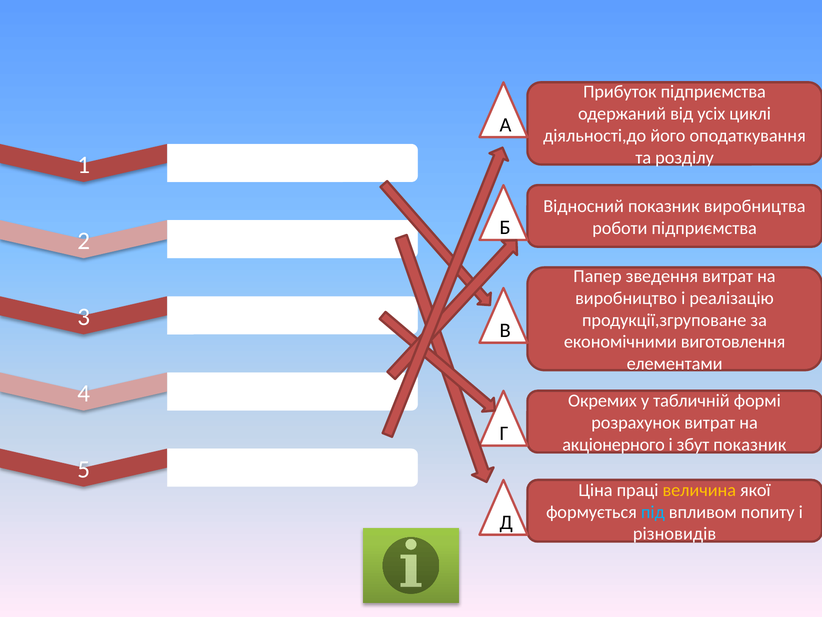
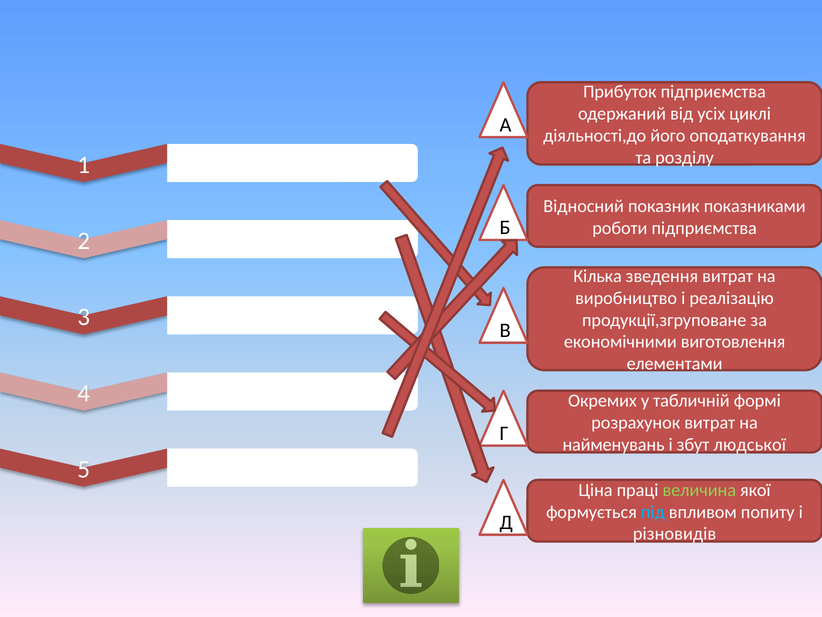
виробництва: виробництва -> показниками (755, 206)
Папер: Папер -> Кілька (598, 276)
акціонерного: акціонерного -> найменувань (614, 444)
збут показник: показник -> людської (750, 444)
величина colour: yellow -> light green (699, 490)
